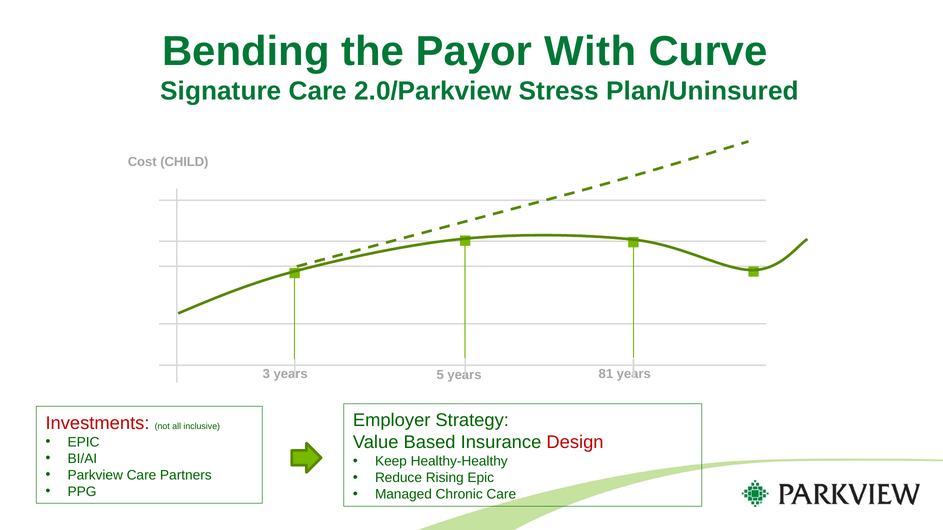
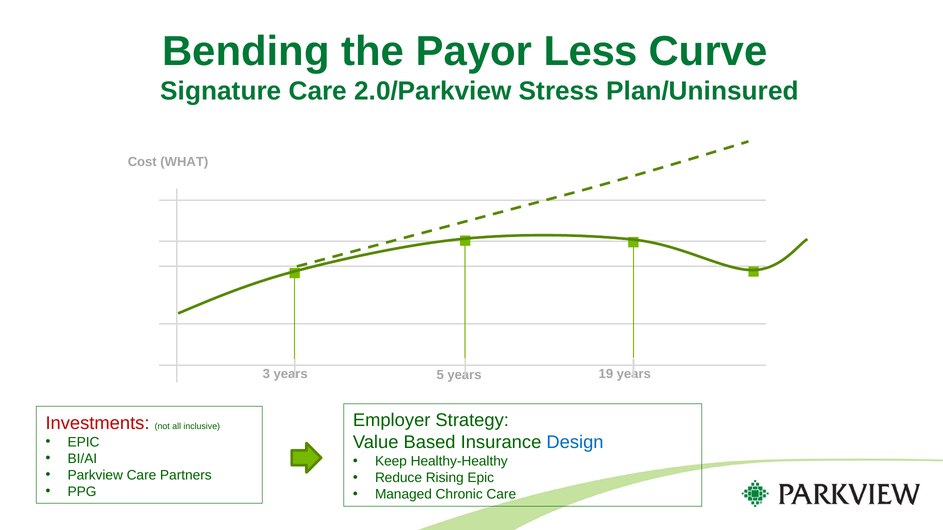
With: With -> Less (591, 51)
CHILD: CHILD -> WHAT (184, 162)
81: 81 -> 19 (606, 374)
Design colour: red -> blue (575, 443)
